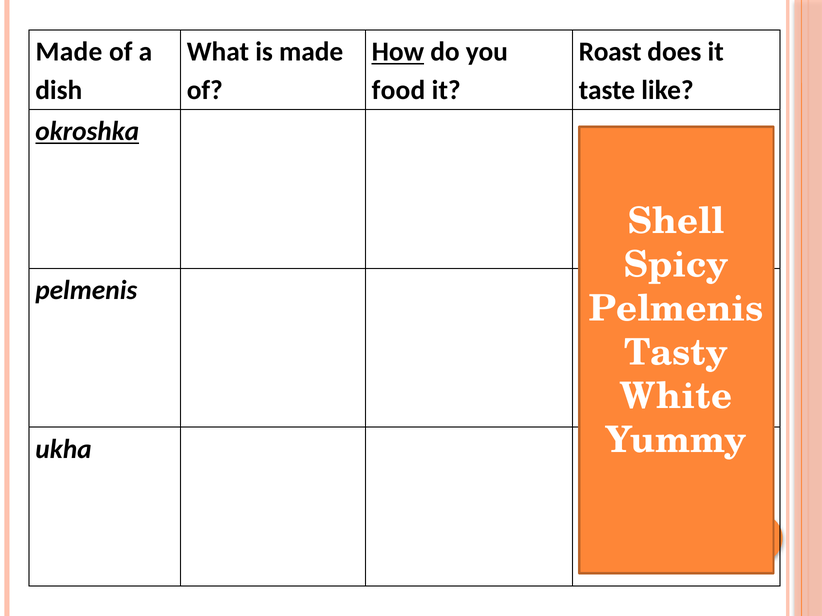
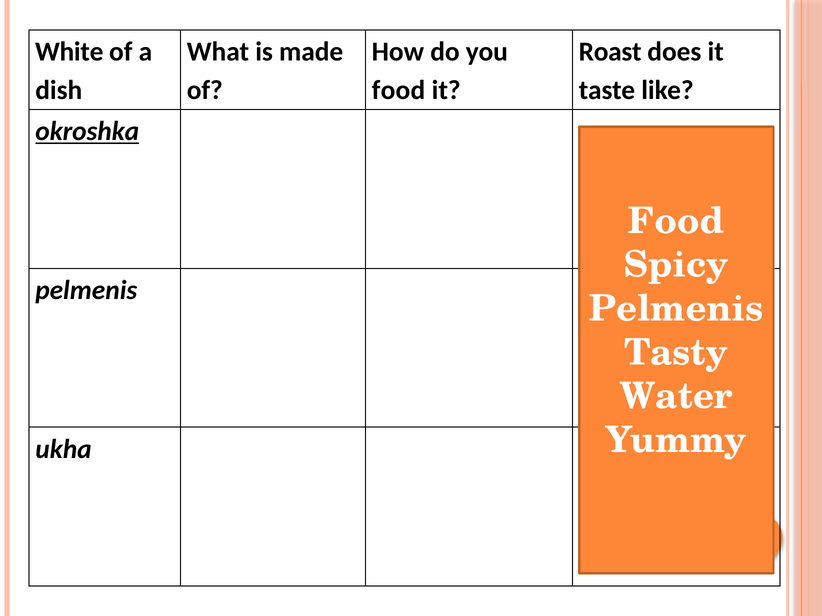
Made: Made -> White (69, 52)
How underline: present -> none (398, 52)
Shell: Shell -> Food (676, 221)
White: White -> Water (676, 397)
